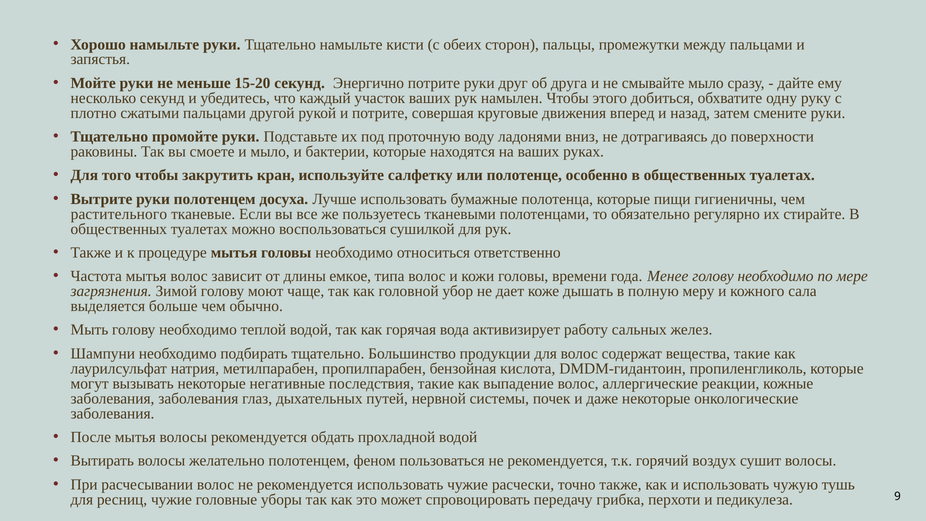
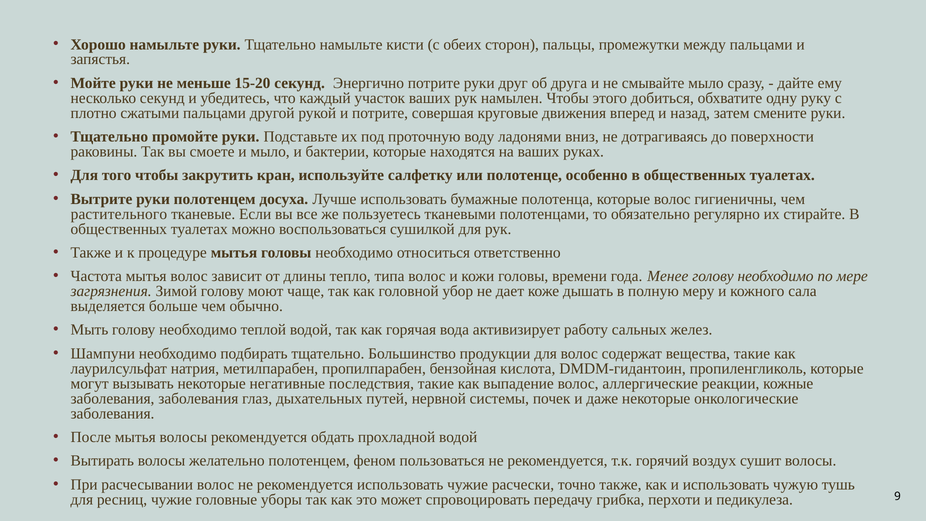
которые пищи: пищи -> волос (672, 199)
емкое: емкое -> тепло (350, 276)
